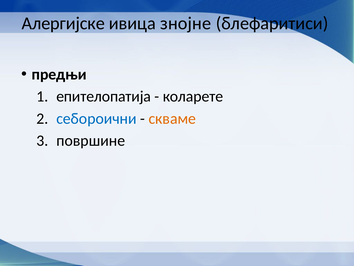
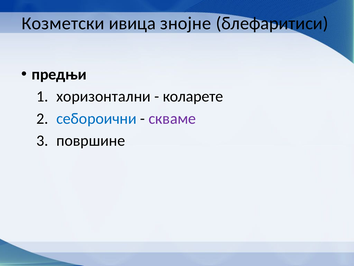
Алергијске: Алергијске -> Козметски (63, 23)
епителопатија: епителопатија -> хоризонтални (103, 96)
скваме colour: orange -> purple (172, 118)
